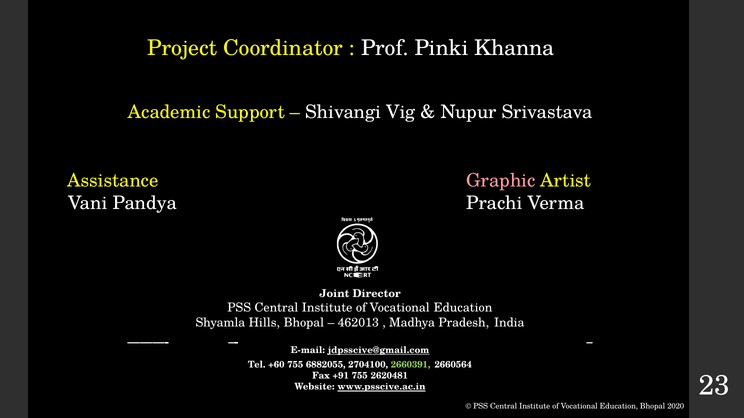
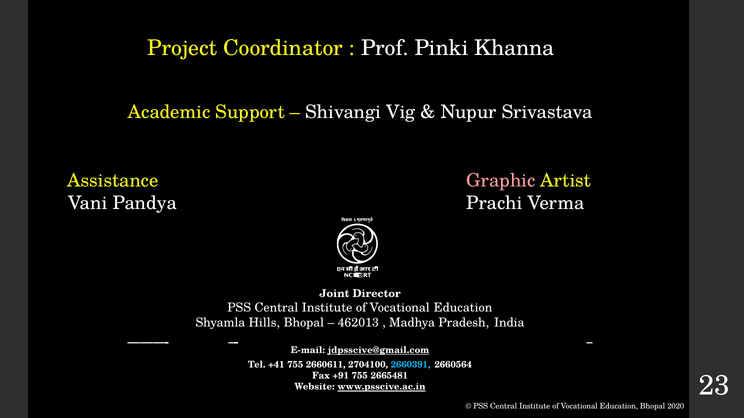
+60: +60 -> +41 (276, 365)
6882055: 6882055 -> 2660611 (326, 365)
2660391 colour: light green -> light blue (411, 365)
2620481: 2620481 -> 2665481 (389, 376)
